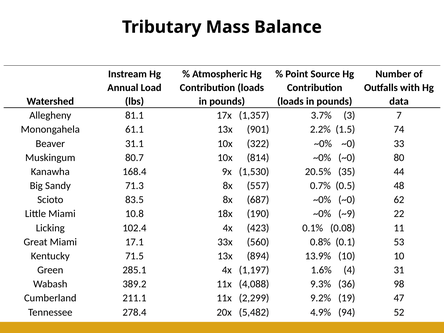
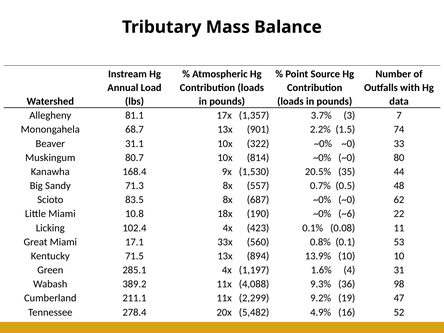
61.1: 61.1 -> 68.7 (134, 130)
~9: ~9 -> ~6 (347, 214)
94: 94 -> 16 (347, 312)
